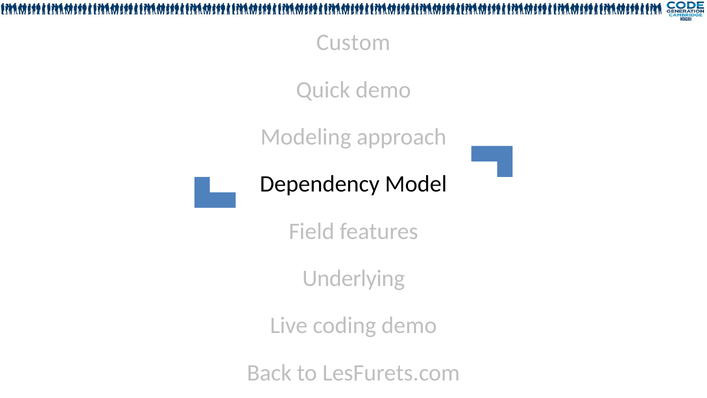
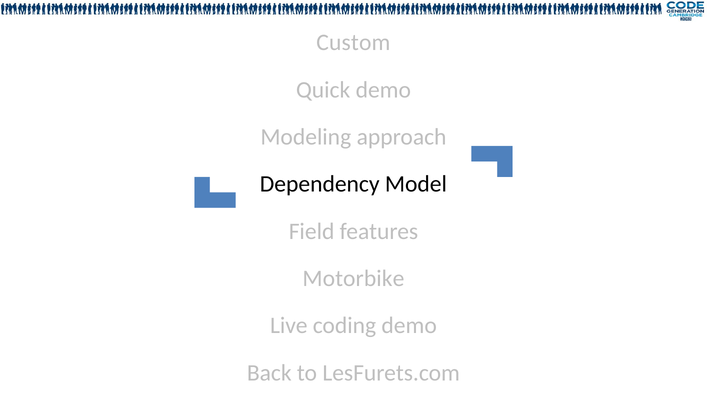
Underlying: Underlying -> Motorbike (353, 278)
